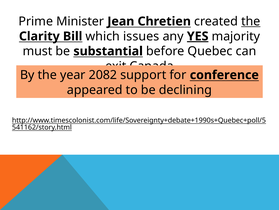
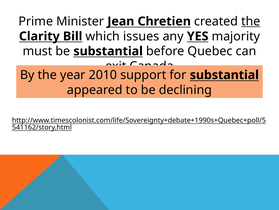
YES underline: present -> none (198, 36)
2082: 2082 -> 2010 (103, 75)
for conference: conference -> substantial (224, 75)
